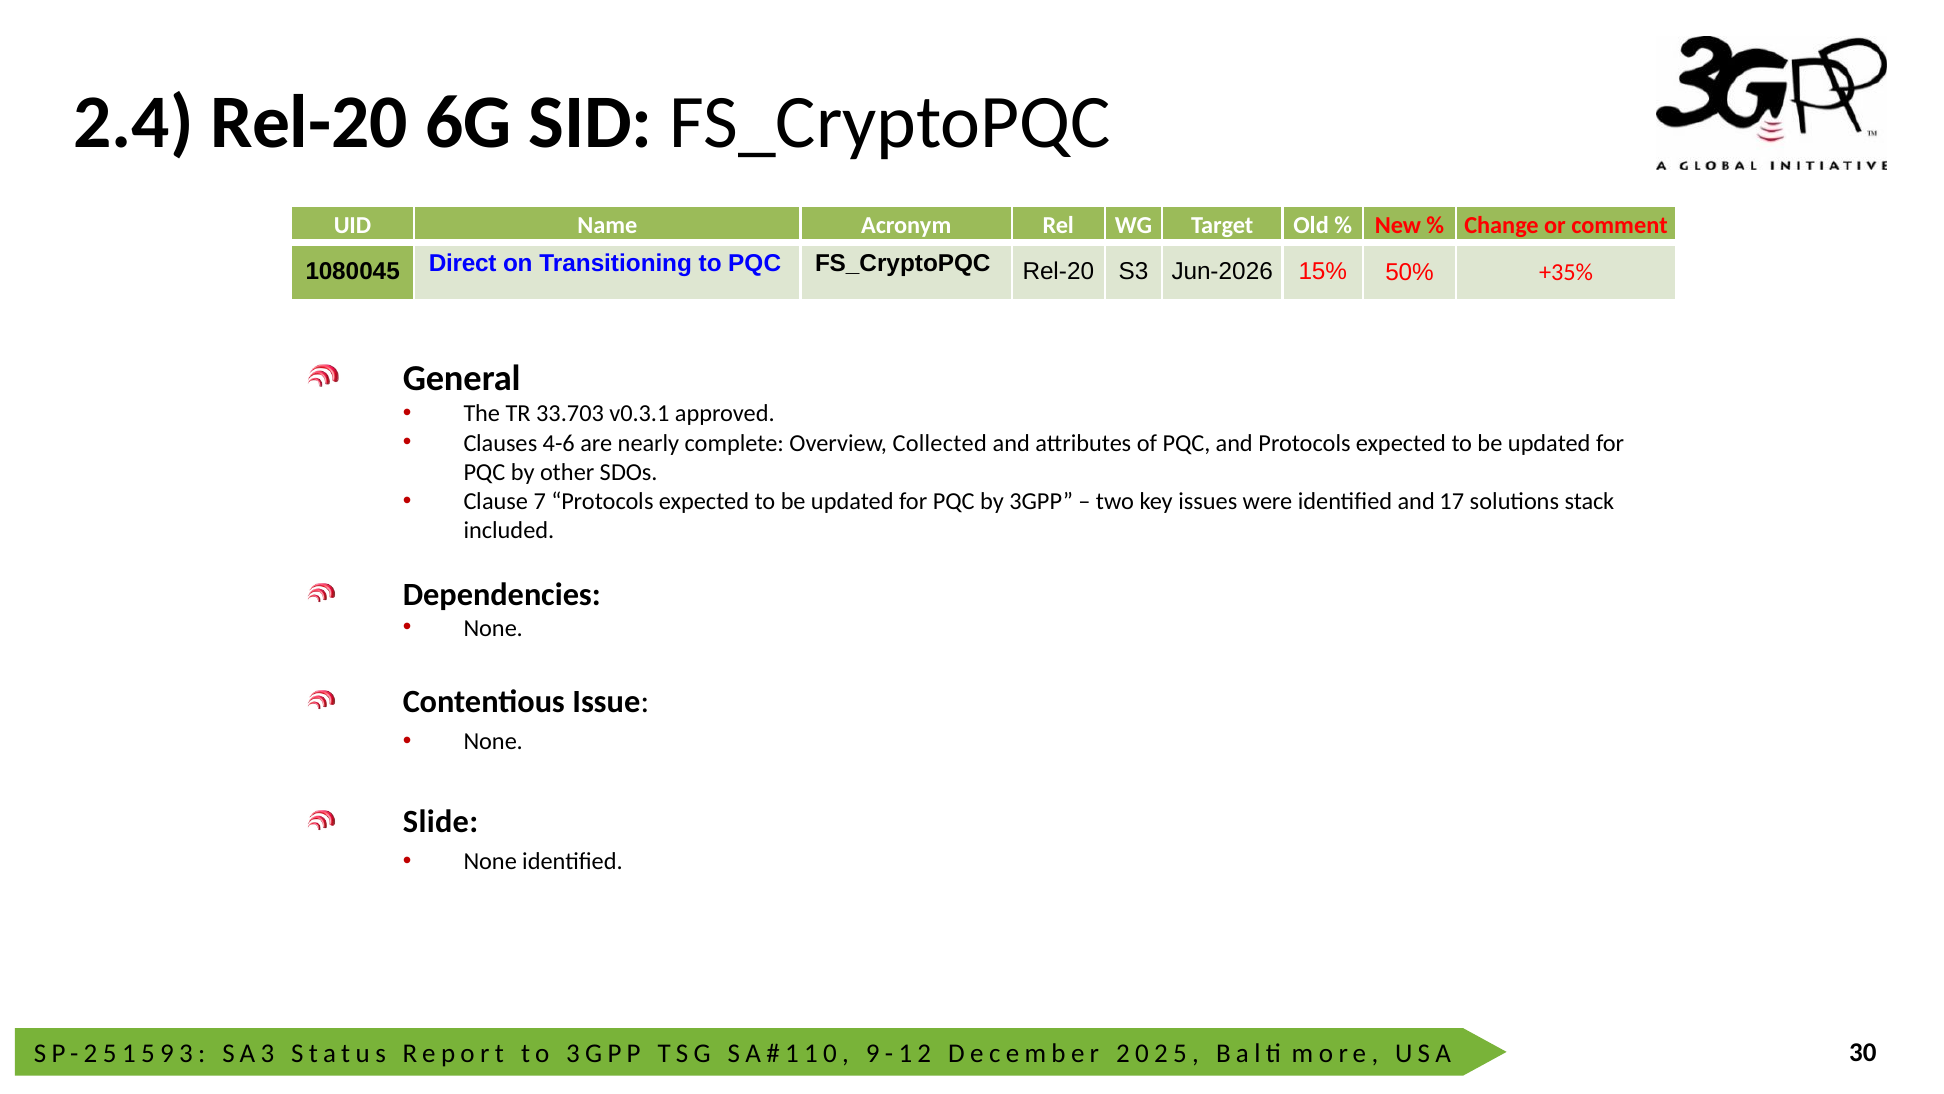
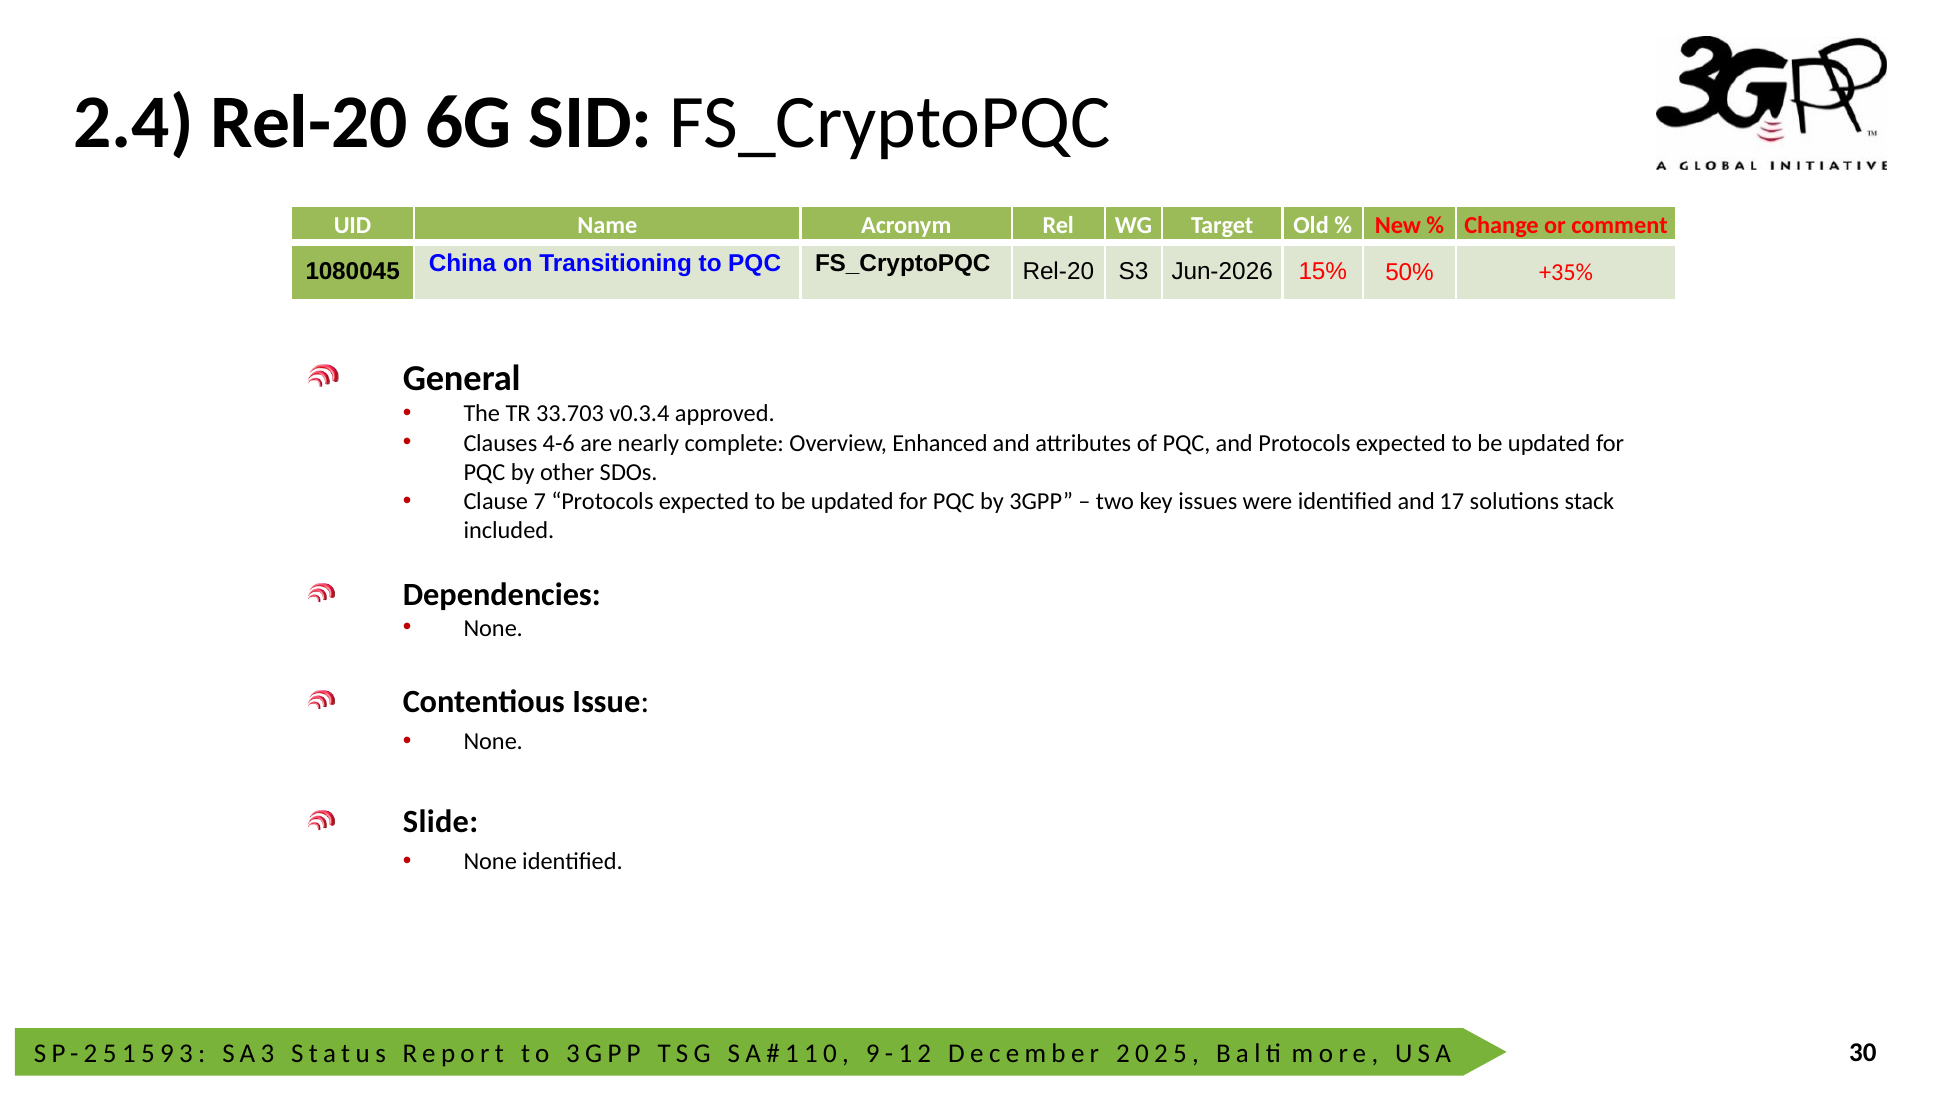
Direct: Direct -> China (463, 263)
v0.3.1: v0.3.1 -> v0.3.4 (639, 414)
Collected: Collected -> Enhanced (940, 443)
